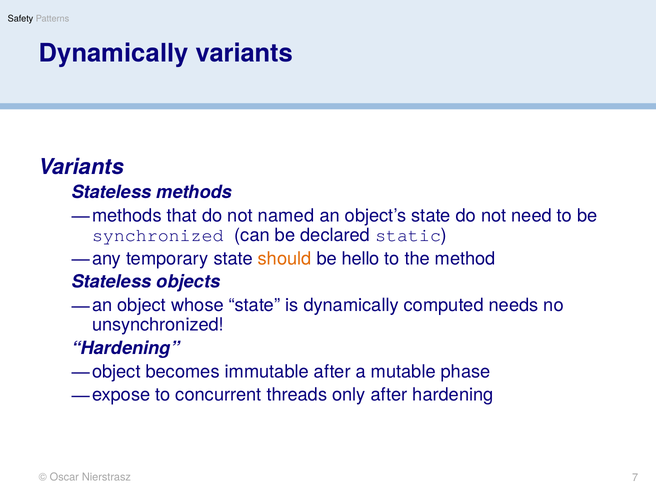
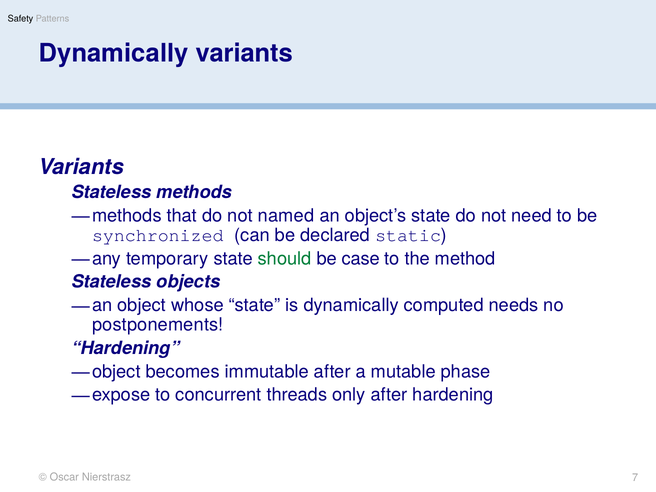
should colour: orange -> green (285, 259)
hello: hello -> case (361, 259)
unsynchronized: unsynchronized -> postponements (158, 325)
